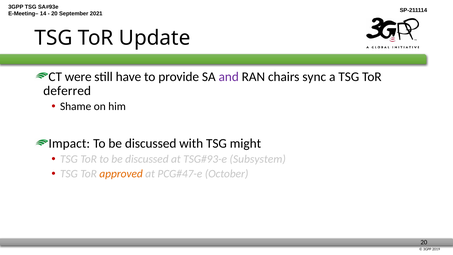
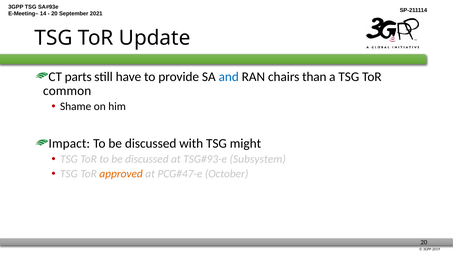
were: were -> parts (78, 77)
and colour: purple -> blue (229, 77)
sync: sync -> than (314, 77)
deferred: deferred -> common (67, 91)
